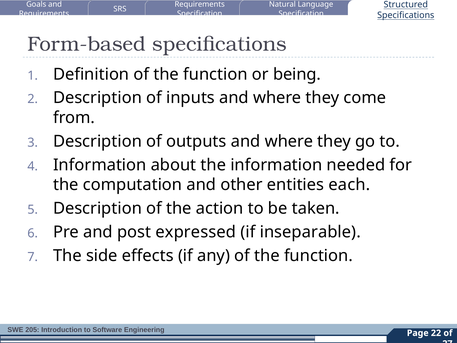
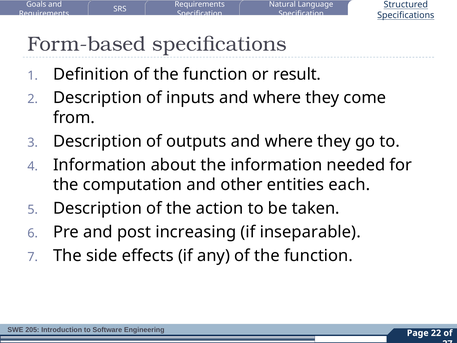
being: being -> result (297, 74)
expressed: expressed -> increasing (196, 232)
